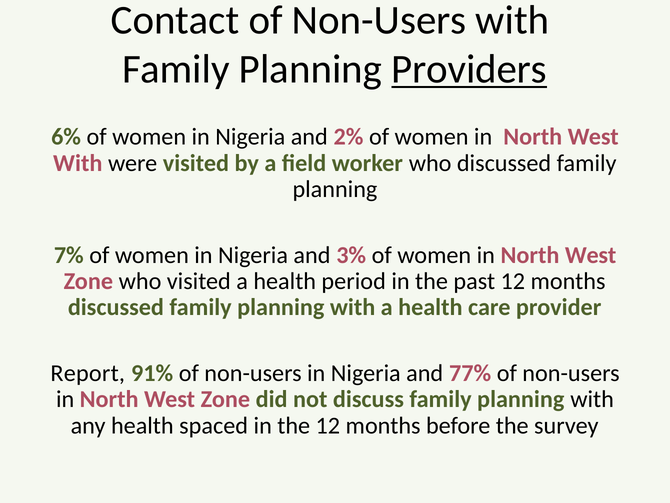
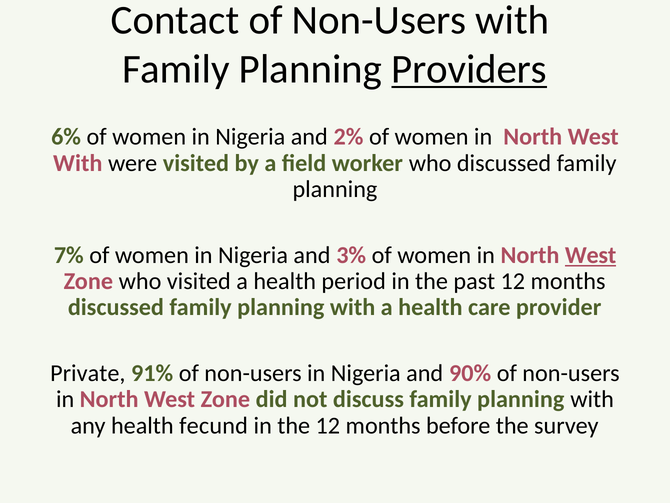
West underline: none -> present (591, 255)
Report: Report -> Private (88, 373)
77%: 77% -> 90% (470, 373)
spaced: spaced -> fecund (214, 425)
